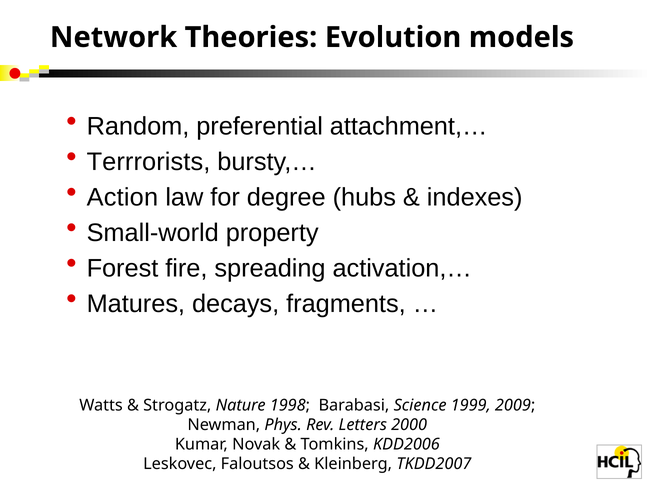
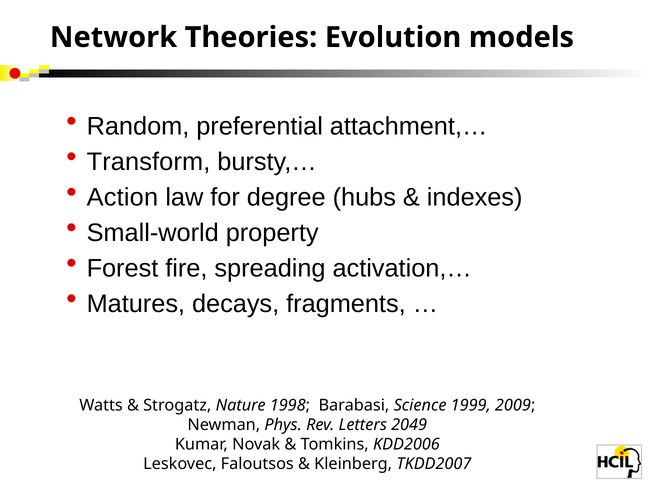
Terrrorists: Terrrorists -> Transform (148, 162)
2000: 2000 -> 2049 (409, 425)
